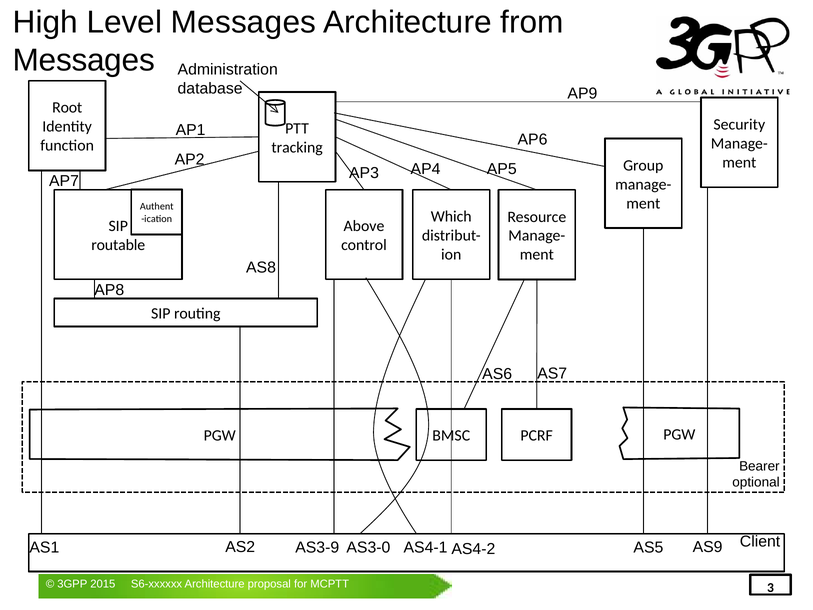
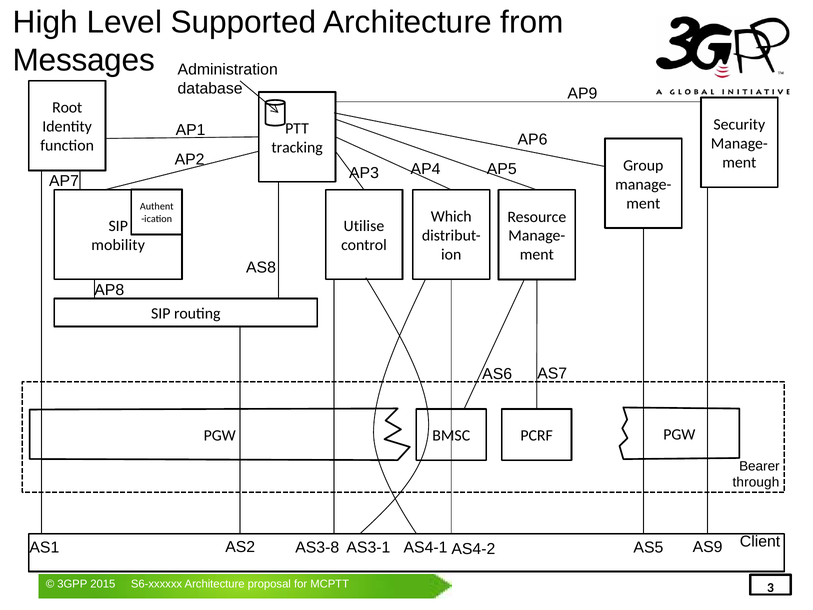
Level Messages: Messages -> Supported (244, 22)
Above: Above -> Utilise (364, 226)
routable: routable -> mobility (118, 245)
optional: optional -> through (756, 482)
AS3-9: AS3-9 -> AS3-8 (317, 547)
AS3-0: AS3-0 -> AS3-1 (368, 548)
